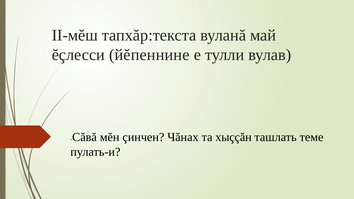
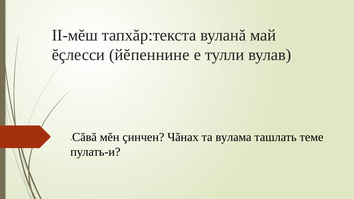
хыççăн: хыççăн -> вулама (233, 137)
